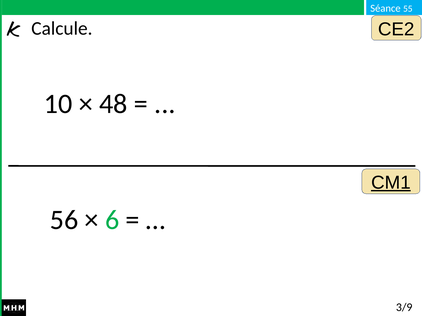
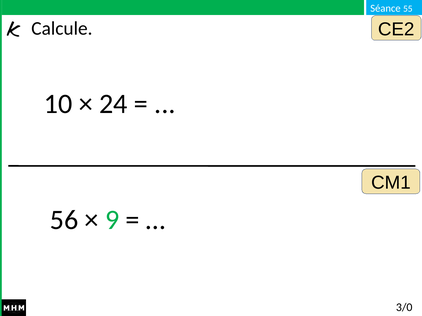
48: 48 -> 24 (113, 104)
CM1 underline: present -> none (391, 183)
6: 6 -> 9 (112, 220)
3/9: 3/9 -> 3/0 (404, 308)
